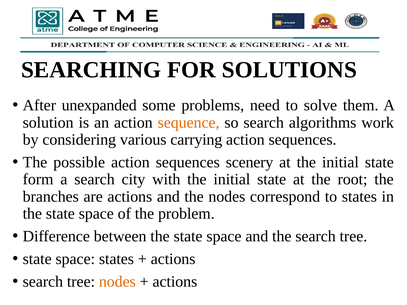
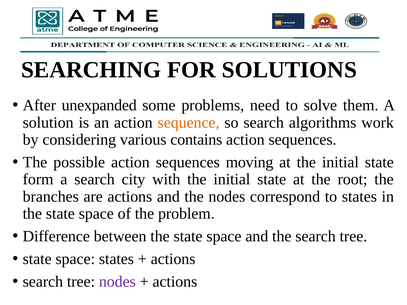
carrying: carrying -> contains (196, 140)
scenery: scenery -> moving (250, 162)
nodes colour: orange -> purple (117, 282)
